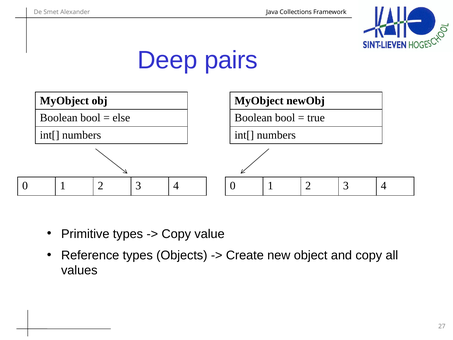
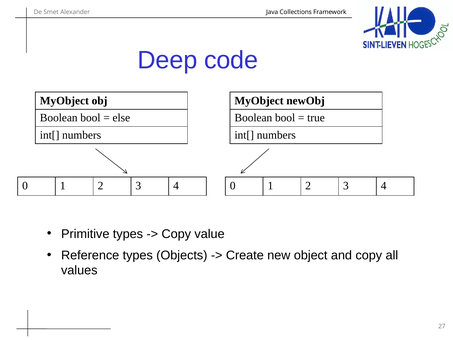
pairs: pairs -> code (231, 60)
